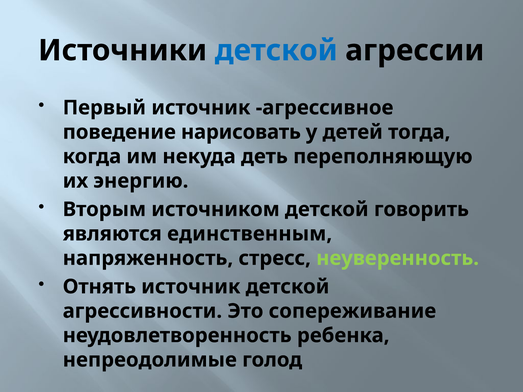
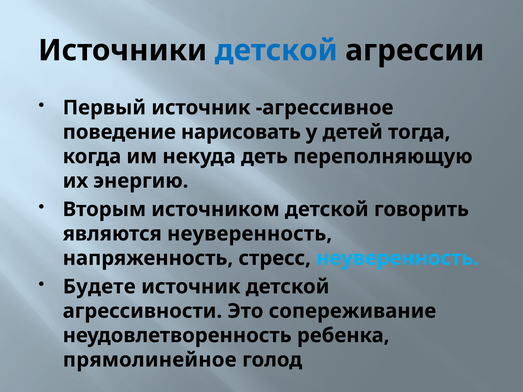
являются единственным: единственным -> неуверенность (250, 234)
неуверенность colour: light green -> light blue (398, 258)
Отнять: Отнять -> Будете (99, 287)
непреодолимые: непреодолимые -> прямолинейное (150, 360)
